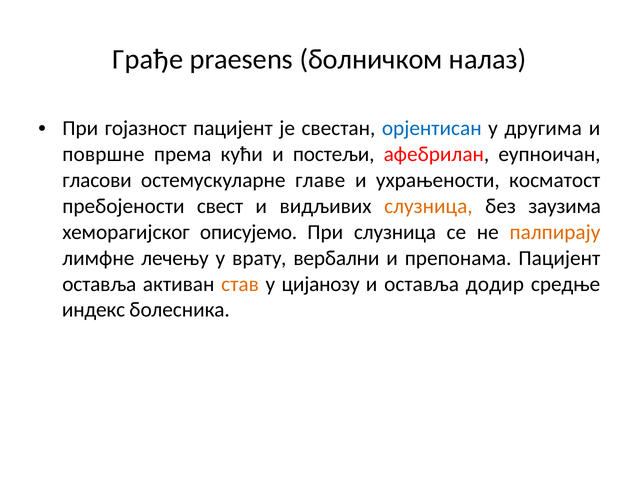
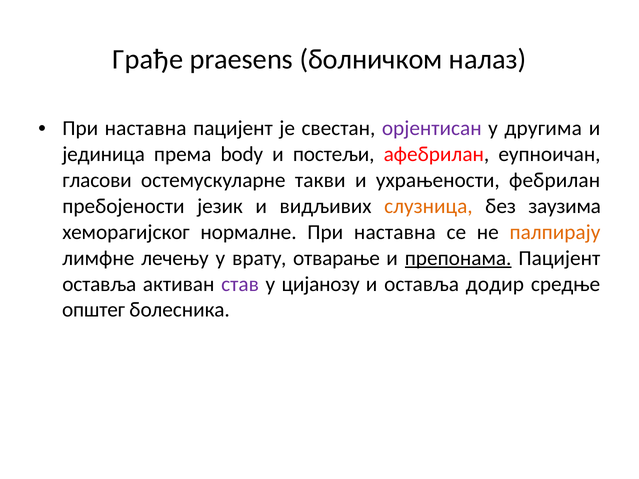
гојазност: гојазност -> наставна (146, 128)
орјентисан colour: blue -> purple (432, 128)
површне: површне -> јединица (104, 154)
кући: кући -> body (242, 154)
главе: главе -> такви (320, 180)
косматост: косматост -> фебрилан (555, 180)
свест: свест -> језик (220, 206)
описујемо: описујемо -> нормалне (249, 232)
слузница: слузница -> наставна (395, 232)
вербални: вербални -> отварање (336, 258)
препонама underline: none -> present (458, 258)
став colour: orange -> purple (240, 284)
индекс: индекс -> општег (94, 310)
